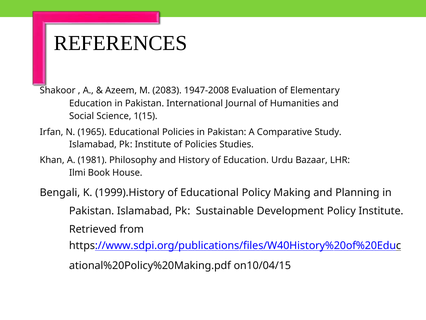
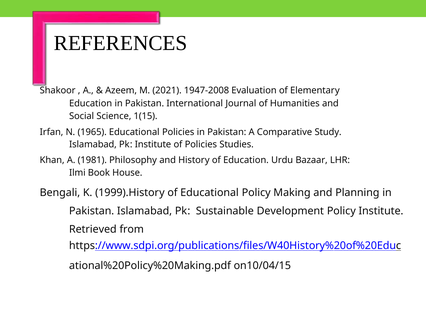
2083: 2083 -> 2021 (167, 90)
